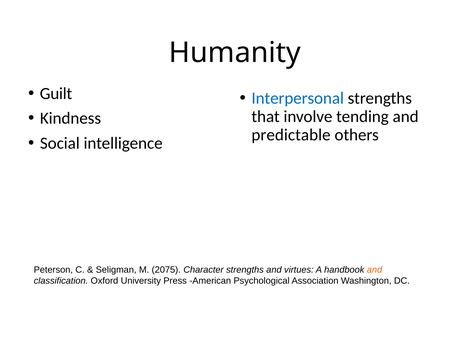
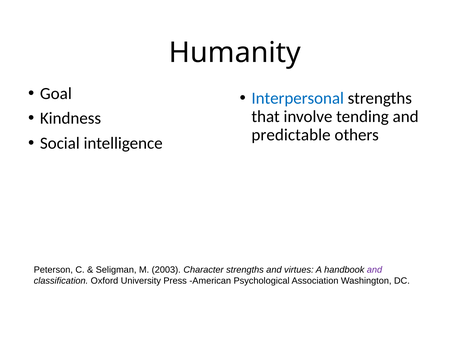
Guilt: Guilt -> Goal (56, 94)
2075: 2075 -> 2003 (166, 270)
and colour: orange -> purple (375, 270)
